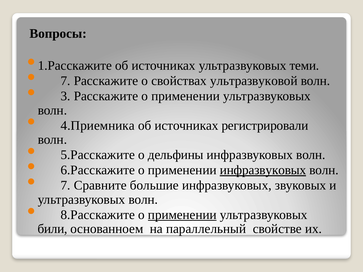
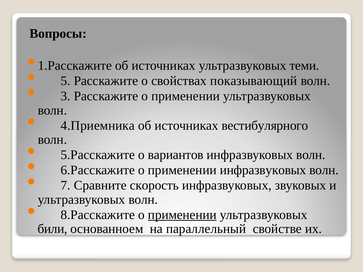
7: 7 -> 5 (66, 81)
ультразвуковой: ультразвуковой -> показывающий (254, 81)
регистрировали: регистрировали -> вестибулярного (265, 126)
дельфины: дельфины -> вариантов (176, 155)
инфразвуковых underline: present -> none (263, 170)
большие: большие -> скорость (154, 186)
